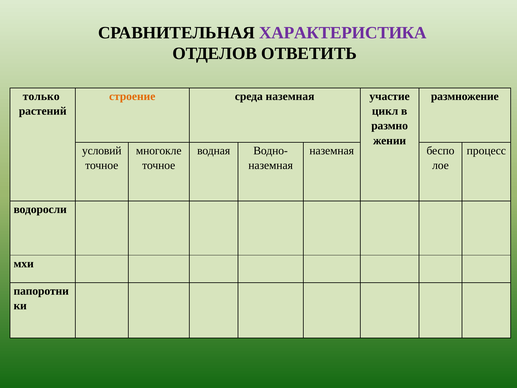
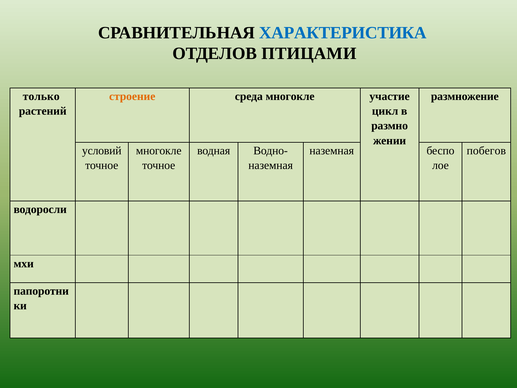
ХАРАКТЕРИСТИКА colour: purple -> blue (343, 33)
ОТВЕТИТЬ: ОТВЕТИТЬ -> ПТИЦАМИ (309, 54)
среда наземная: наземная -> многокле (290, 96)
процесс: процесс -> побегов (486, 151)
